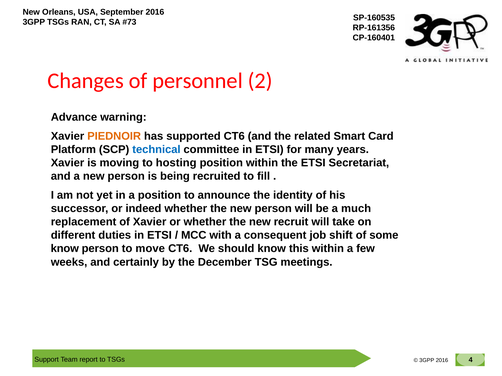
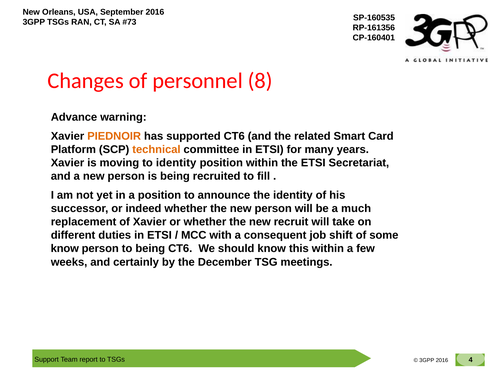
2: 2 -> 8 (260, 81)
technical colour: blue -> orange (156, 150)
to hosting: hosting -> identity (176, 163)
to move: move -> being (150, 249)
